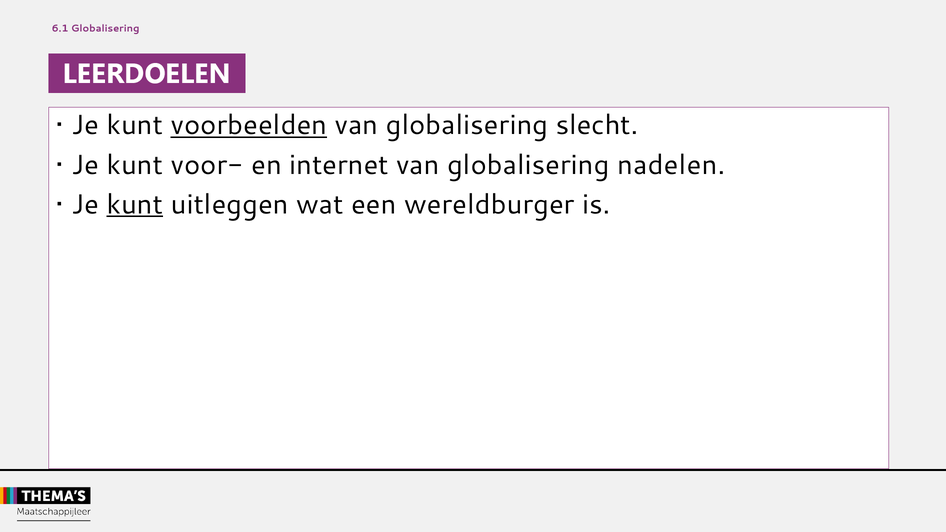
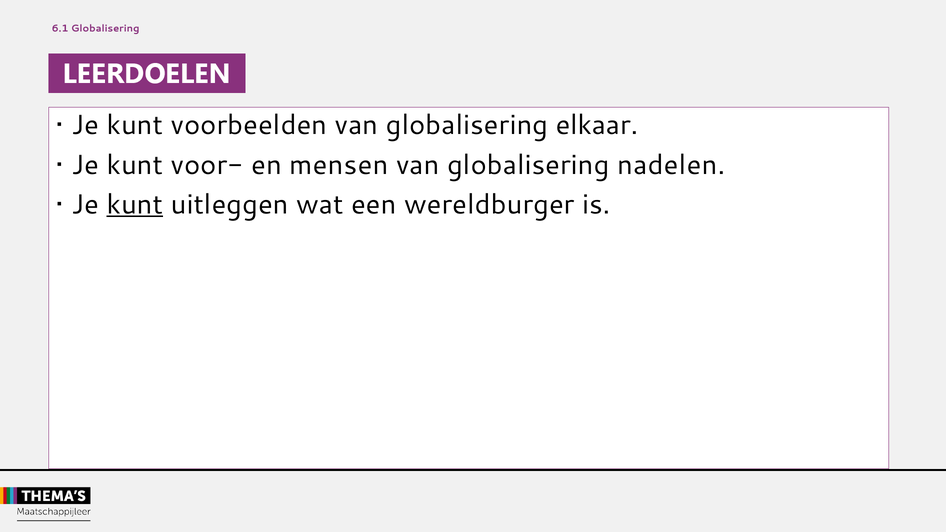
voorbeelden underline: present -> none (249, 125)
slecht: slecht -> elkaar (597, 125)
internet: internet -> mensen (339, 165)
